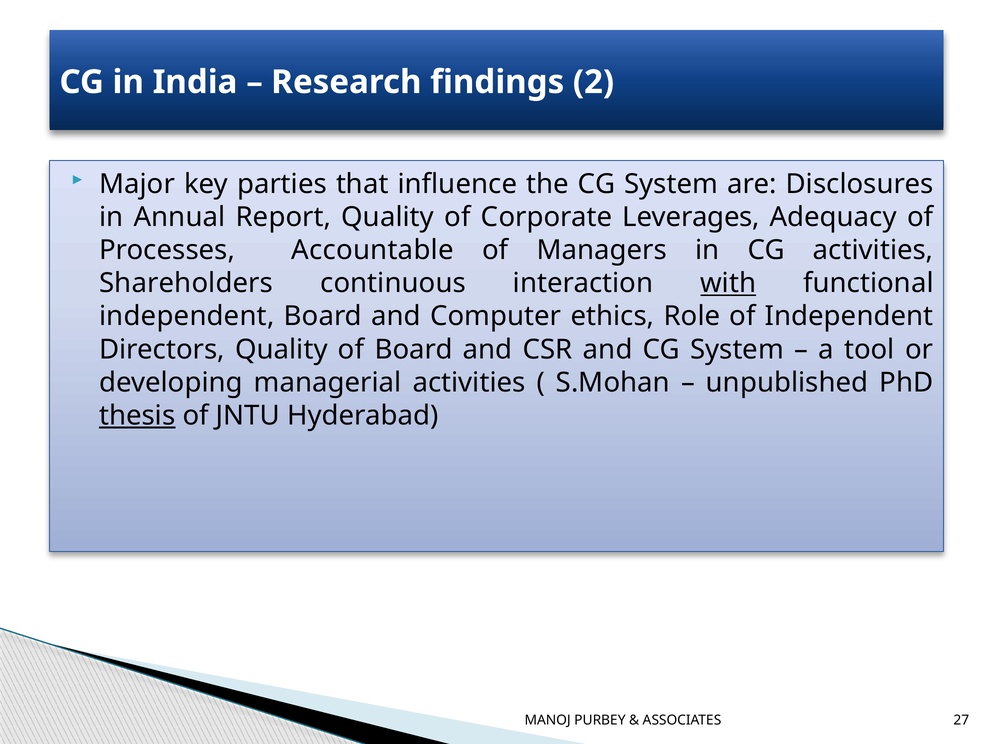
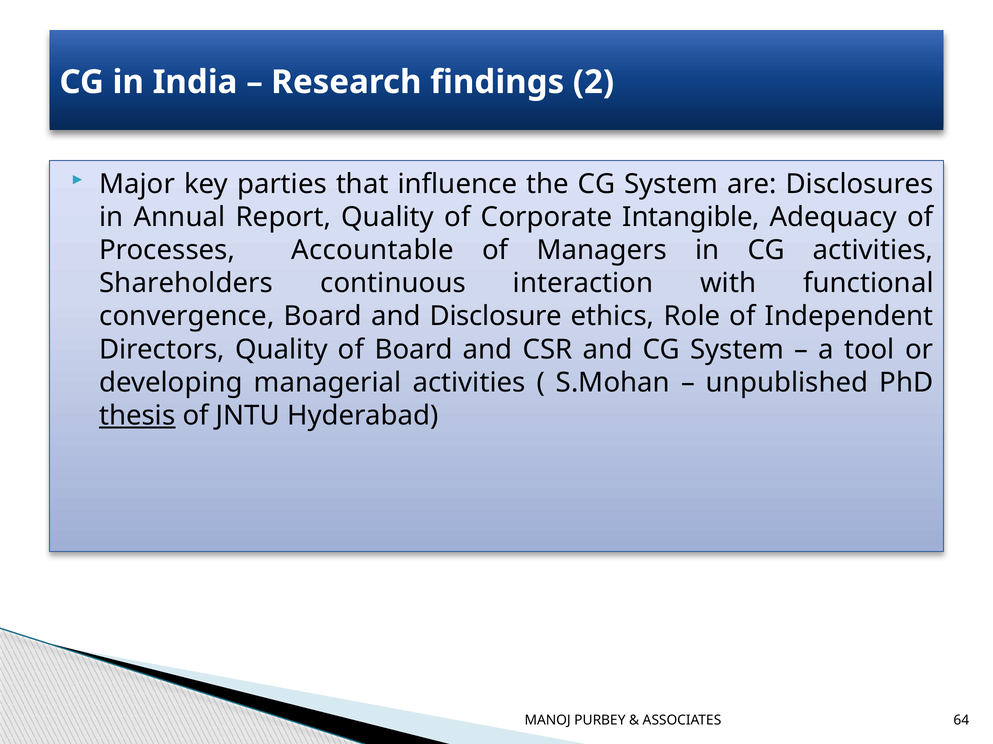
Leverages: Leverages -> Intangible (691, 217)
with underline: present -> none (728, 284)
independent: independent -> convergence (187, 317)
Computer: Computer -> Disclosure (496, 317)
27: 27 -> 64 (961, 721)
